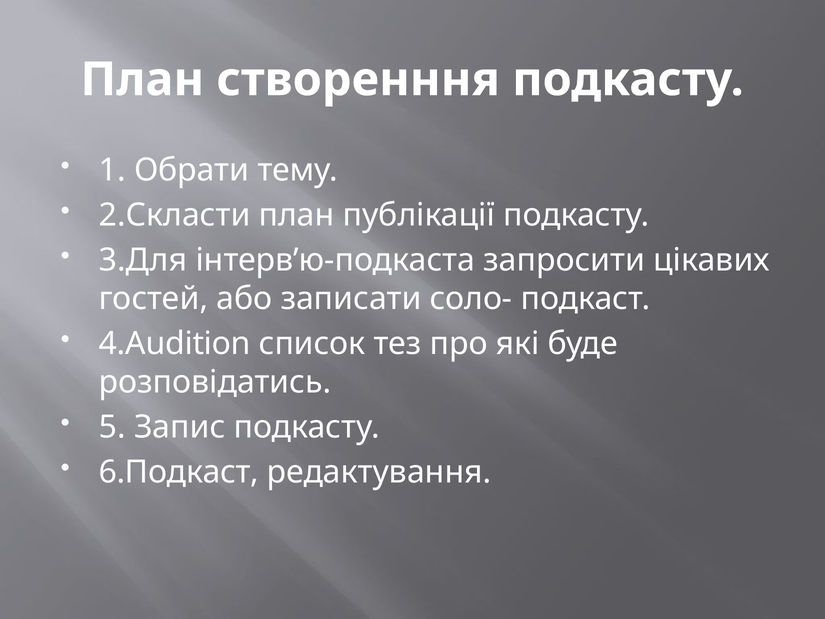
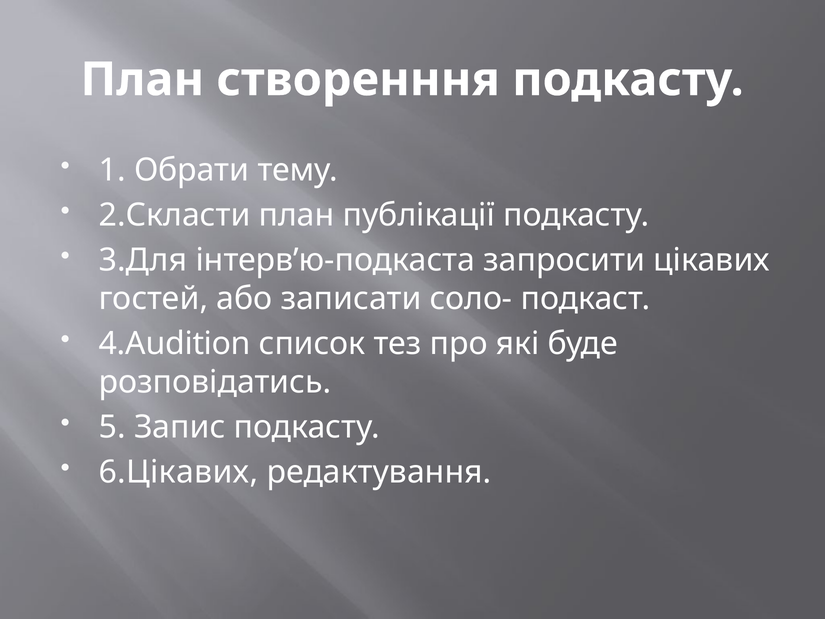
6.Подкаст: 6.Подкаст -> 6.Цікавих (179, 472)
